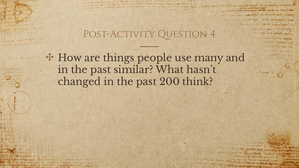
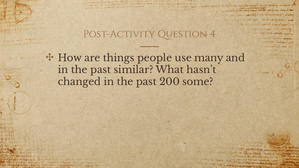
think: think -> some (198, 82)
